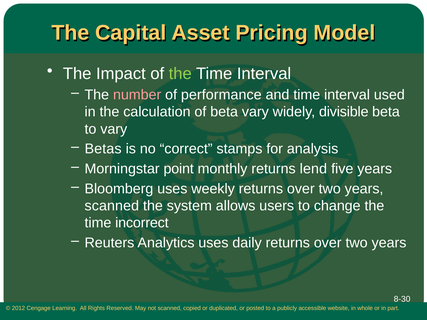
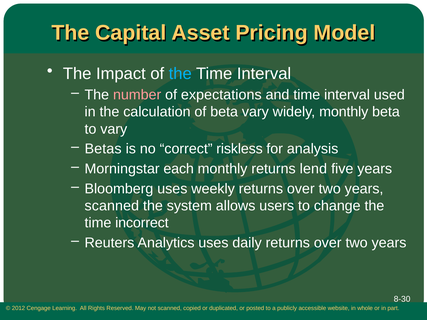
the colour: light green -> light blue (180, 74)
performance: performance -> expectations (221, 95)
widely divisible: divisible -> monthly (344, 112)
stamps: stamps -> riskless (240, 149)
point: point -> each (179, 169)
